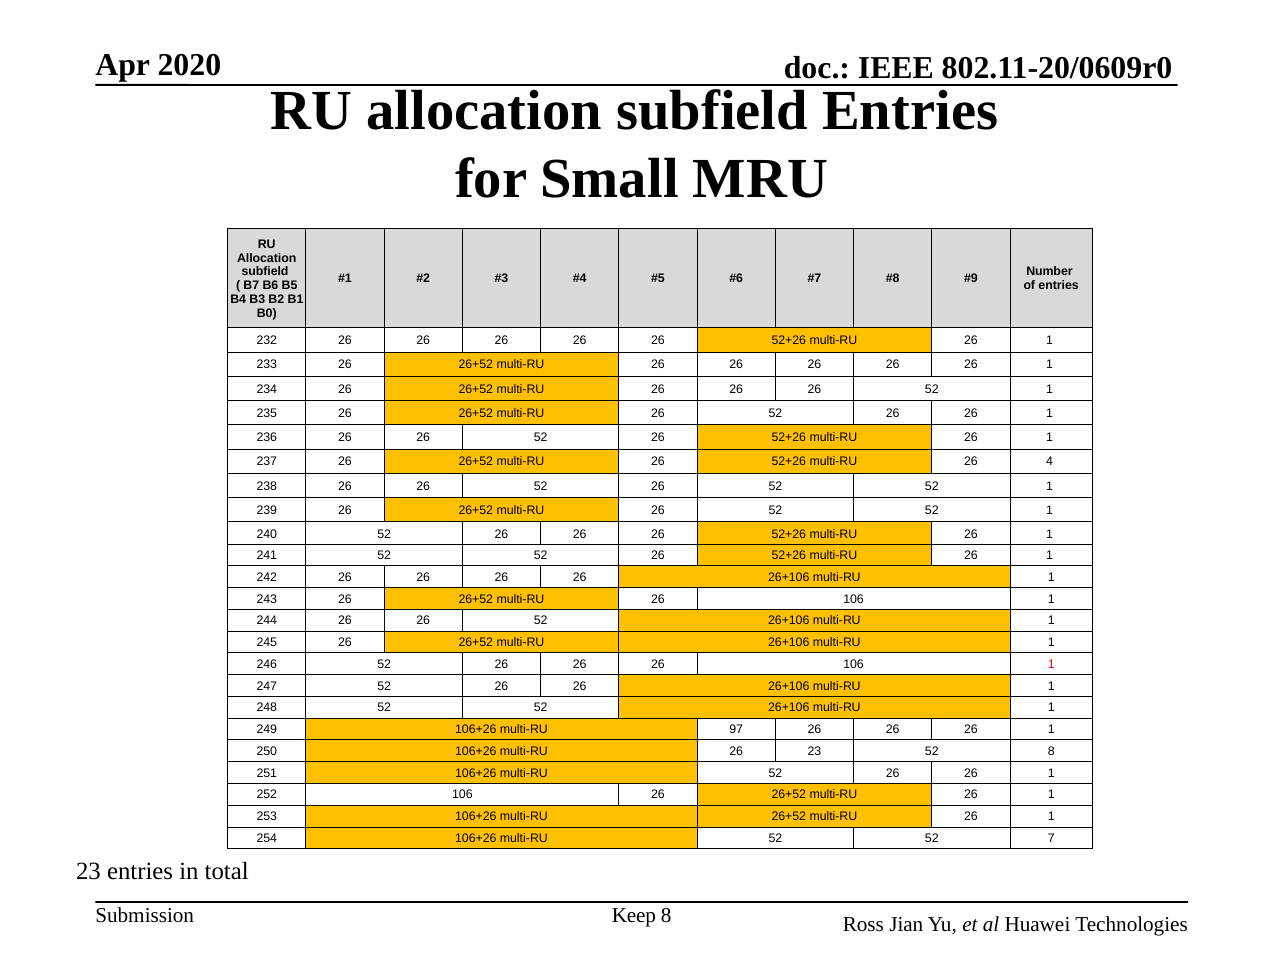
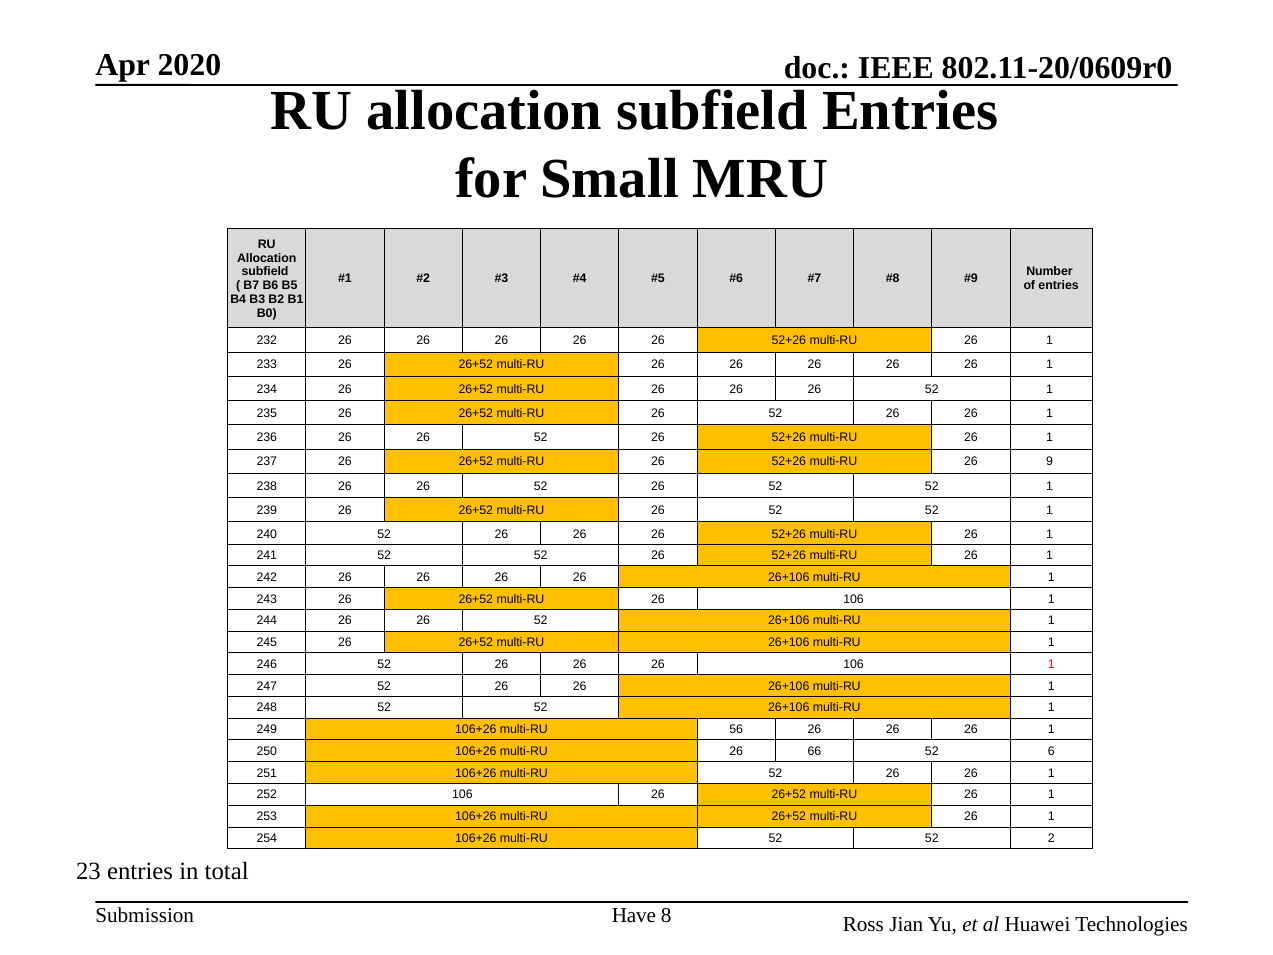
4: 4 -> 9 (1050, 462)
97: 97 -> 56 (736, 729)
26 23: 23 -> 66 (814, 751)
52 8: 8 -> 6 (1051, 751)
7: 7 -> 2 (1051, 838)
Keep: Keep -> Have (634, 916)
